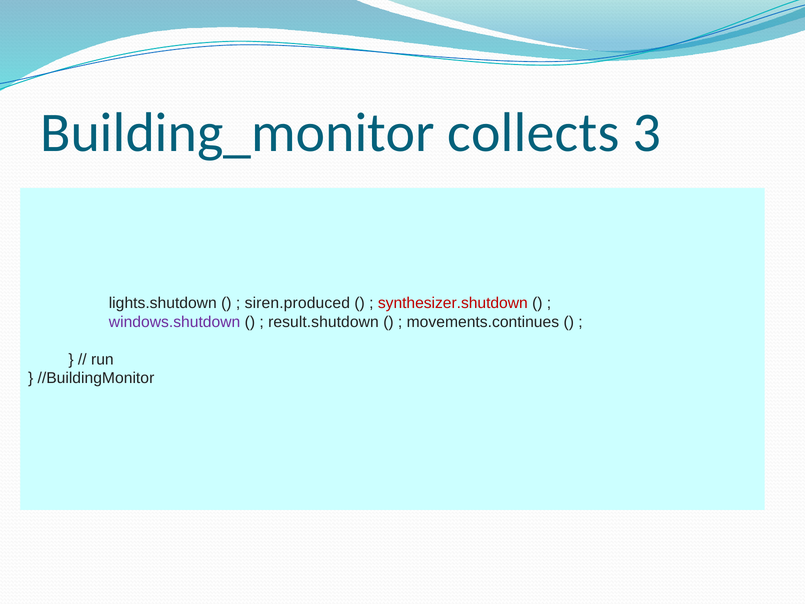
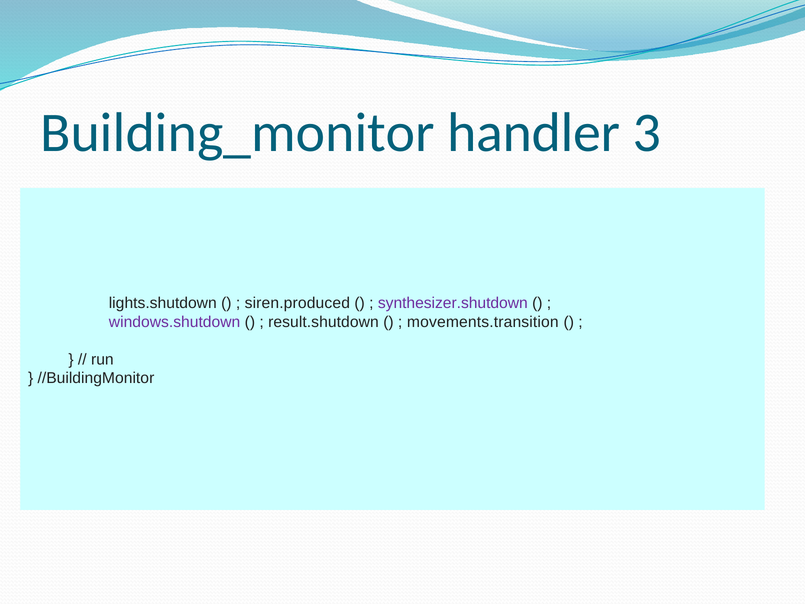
collects: collects -> handler (534, 133)
synthesizer.shutdown colour: red -> purple (453, 303)
movements.continues: movements.continues -> movements.transition (483, 322)
